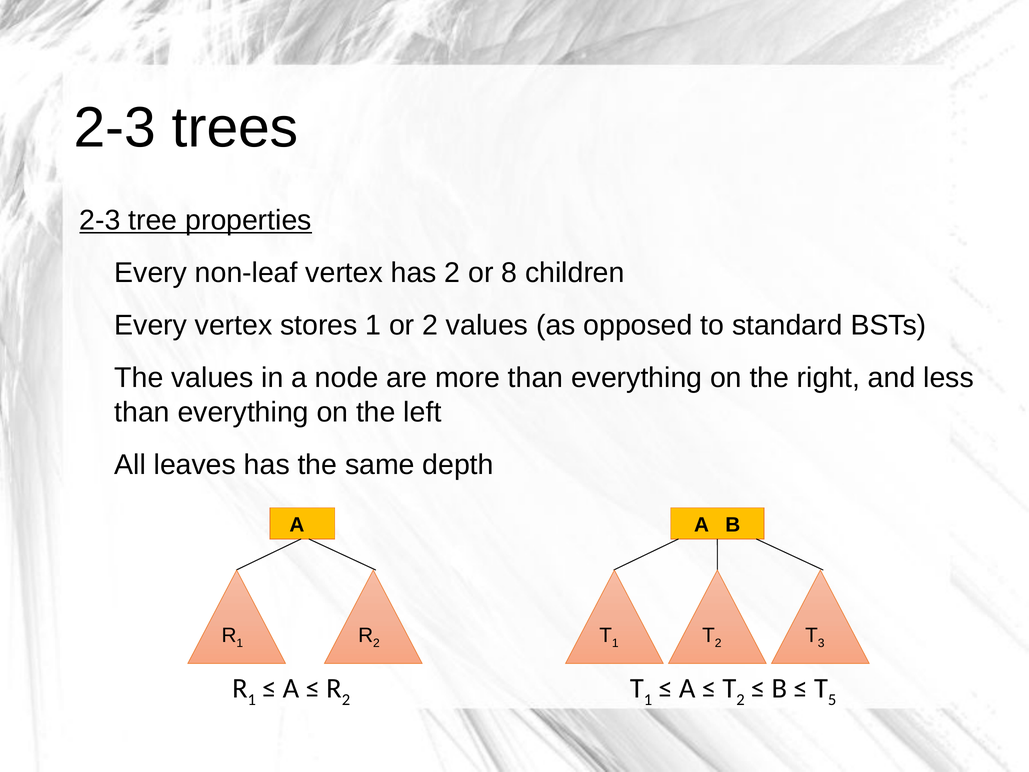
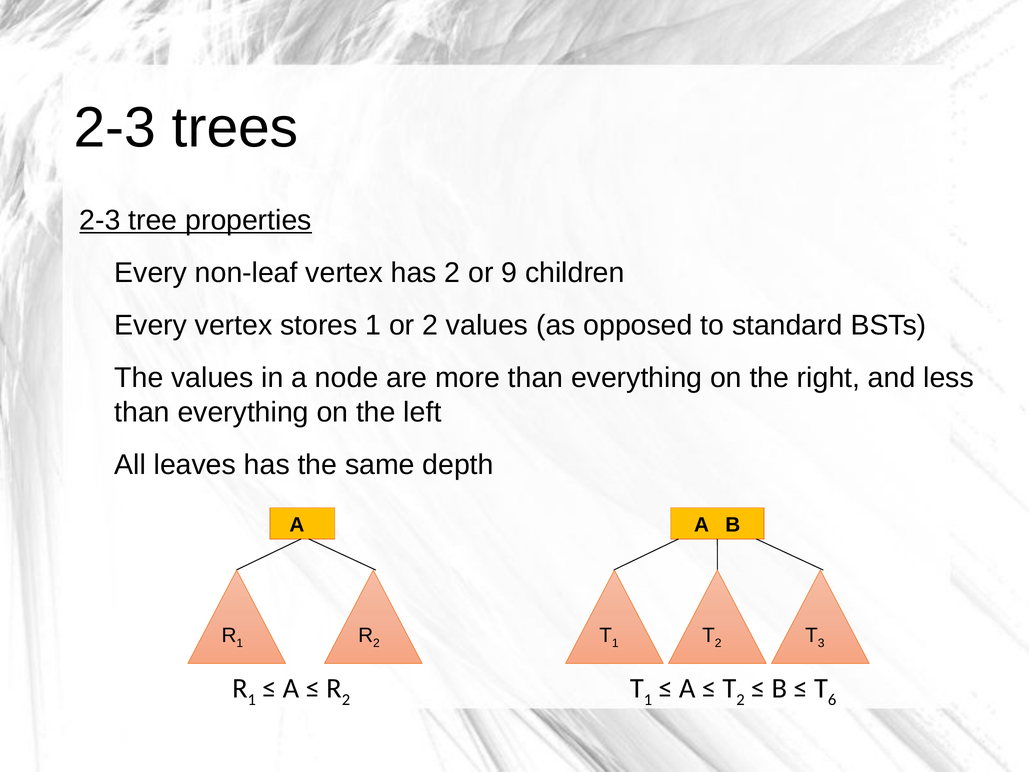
8: 8 -> 9 (509, 273)
5: 5 -> 6 (832, 699)
